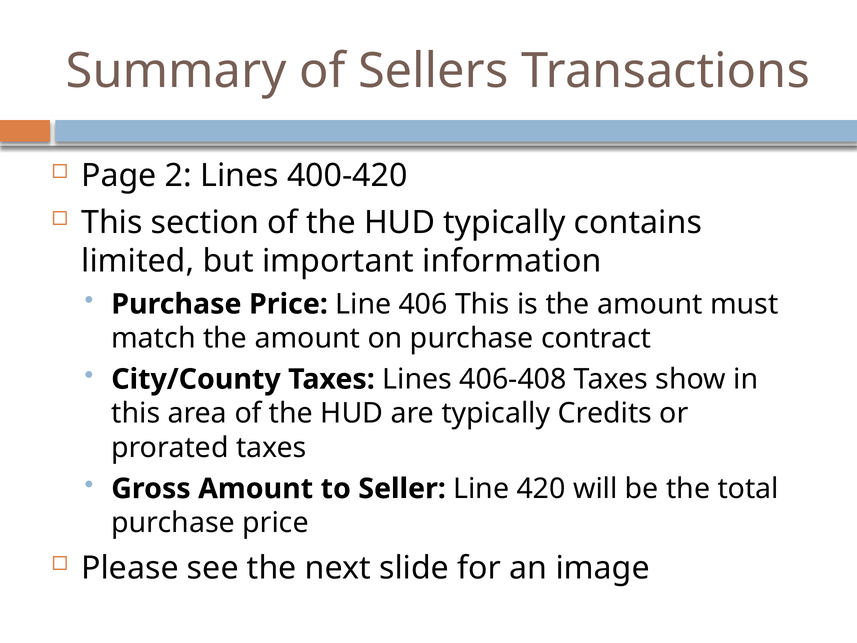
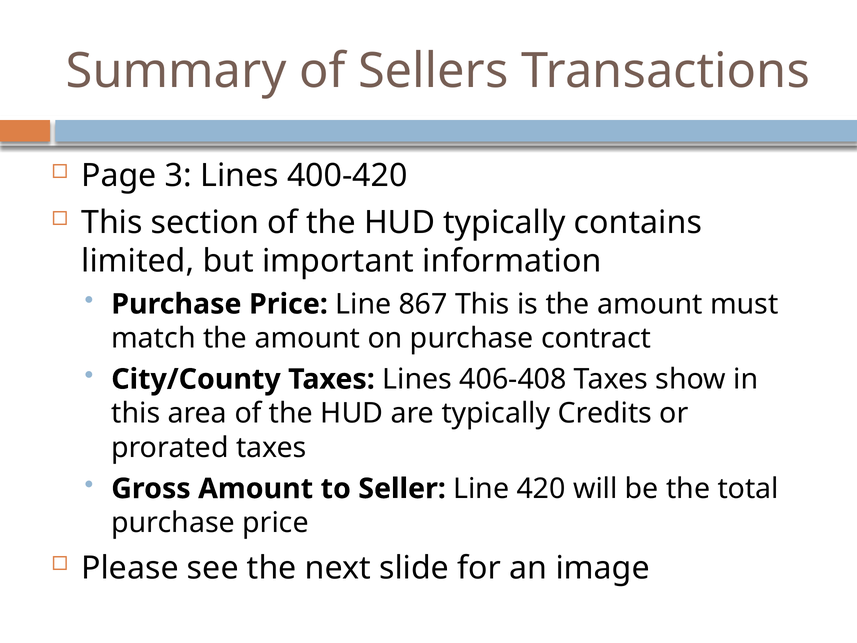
2: 2 -> 3 (178, 176)
406: 406 -> 867 (423, 304)
